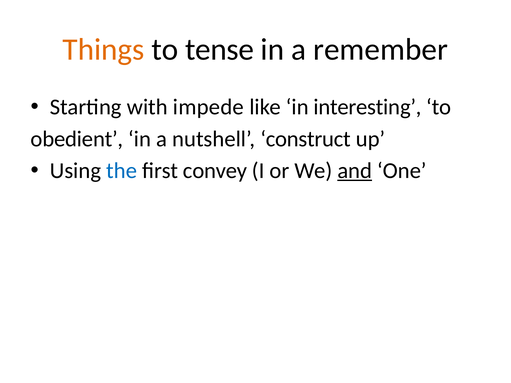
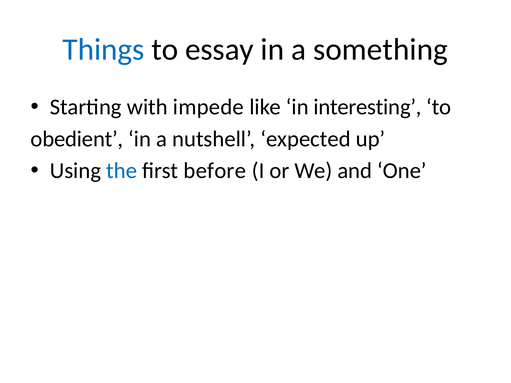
Things colour: orange -> blue (103, 49)
tense: tense -> essay (219, 49)
remember: remember -> something (381, 49)
construct: construct -> expected (306, 139)
convey: convey -> before (215, 171)
and underline: present -> none (355, 171)
